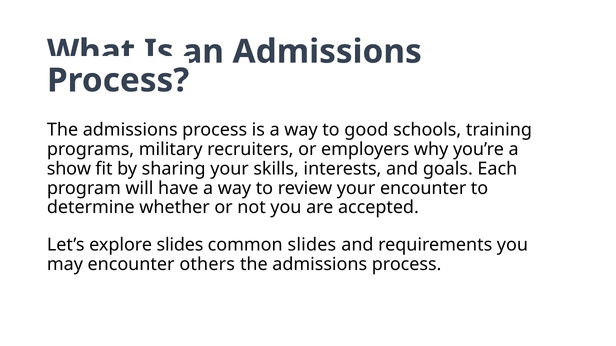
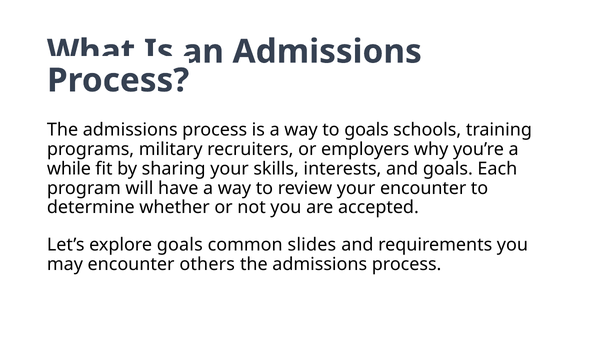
to good: good -> goals (367, 130)
show: show -> while (69, 169)
explore slides: slides -> goals (180, 245)
